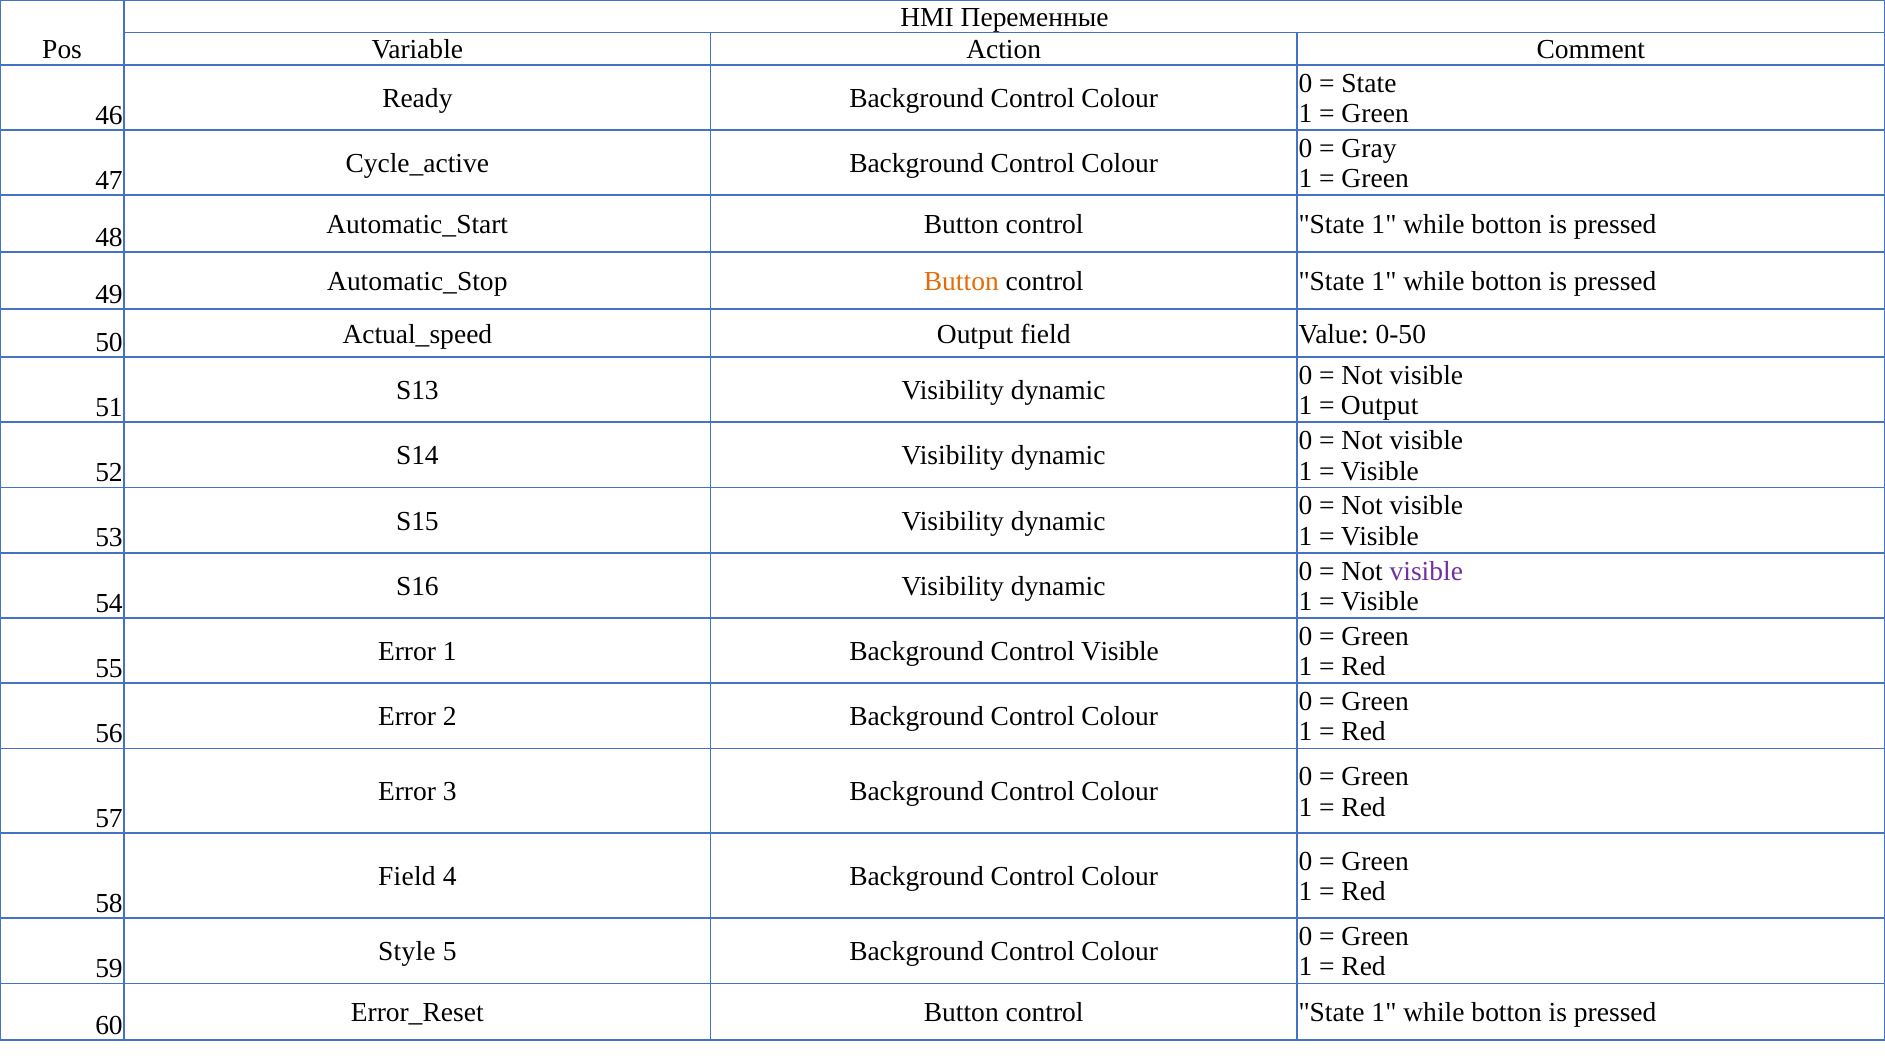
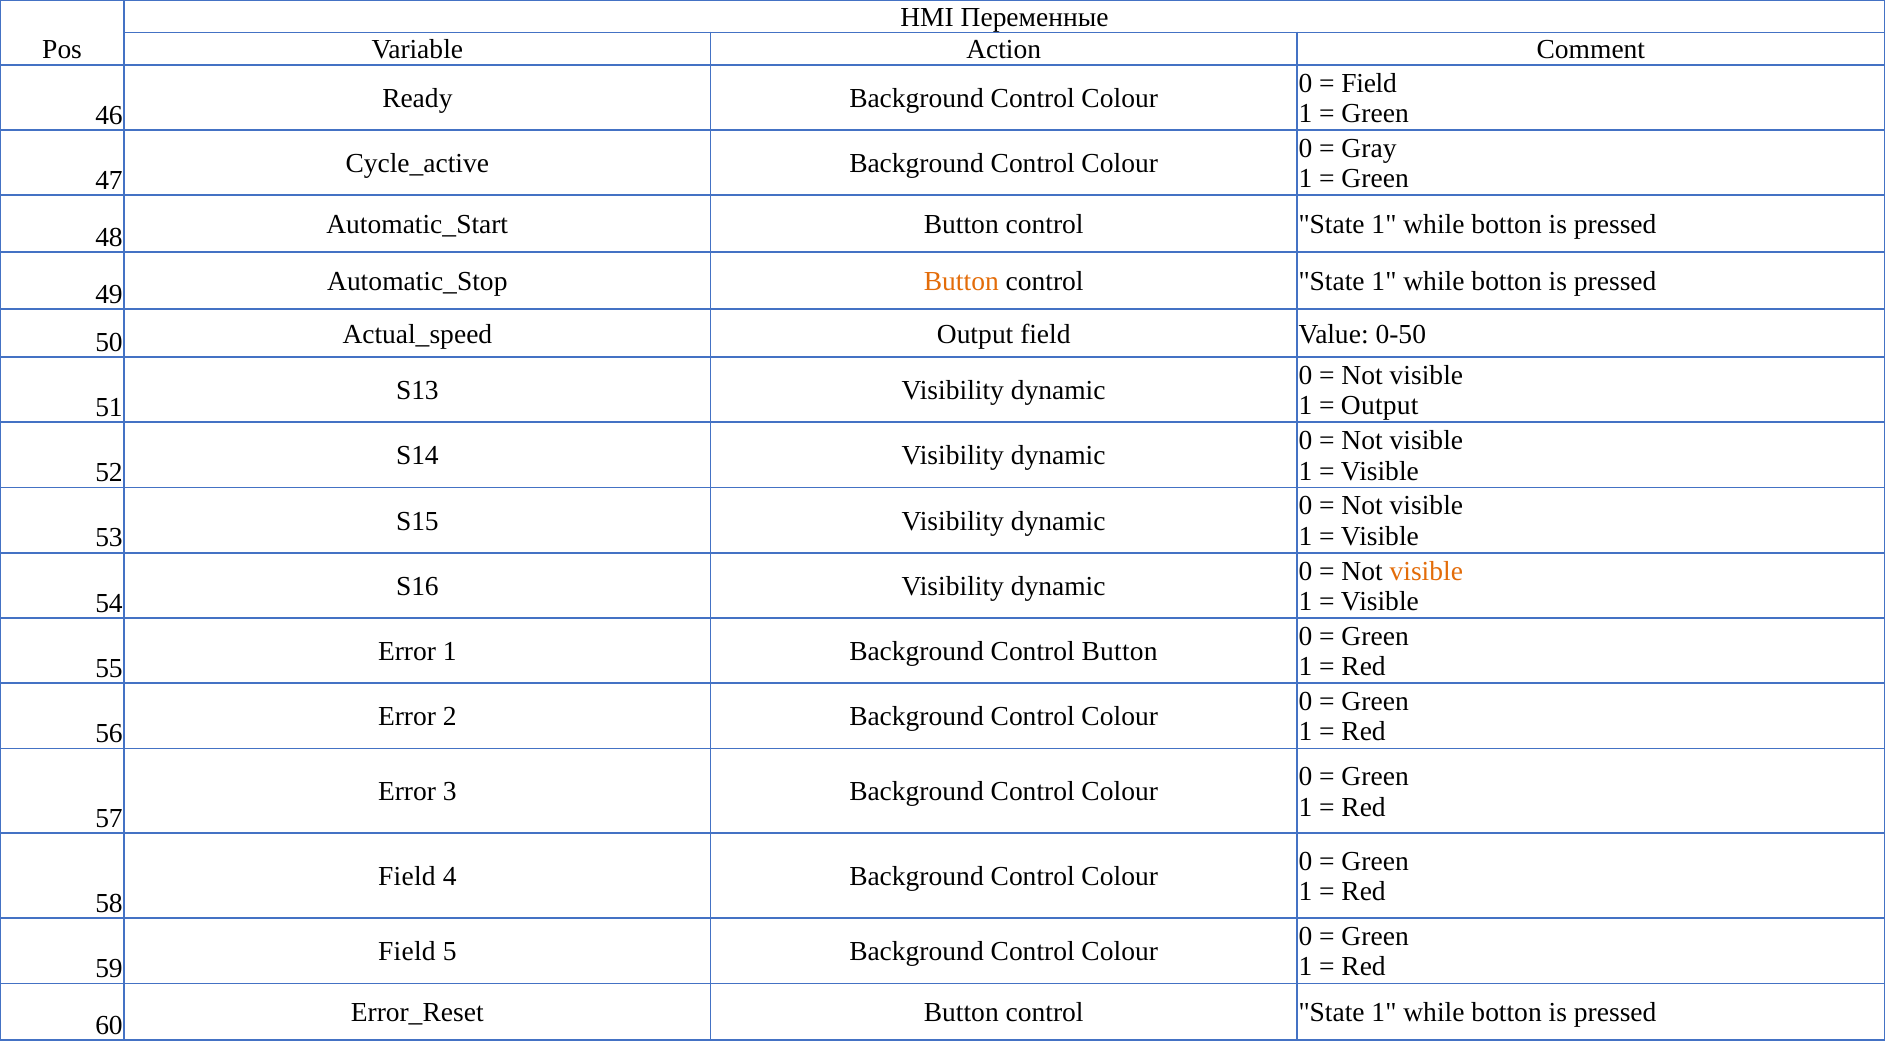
State: State -> Field (1369, 83)
visible colour: purple -> orange (1426, 571)
Control Visible: Visible -> Button (1120, 652)
Style: Style -> Field (407, 952)
